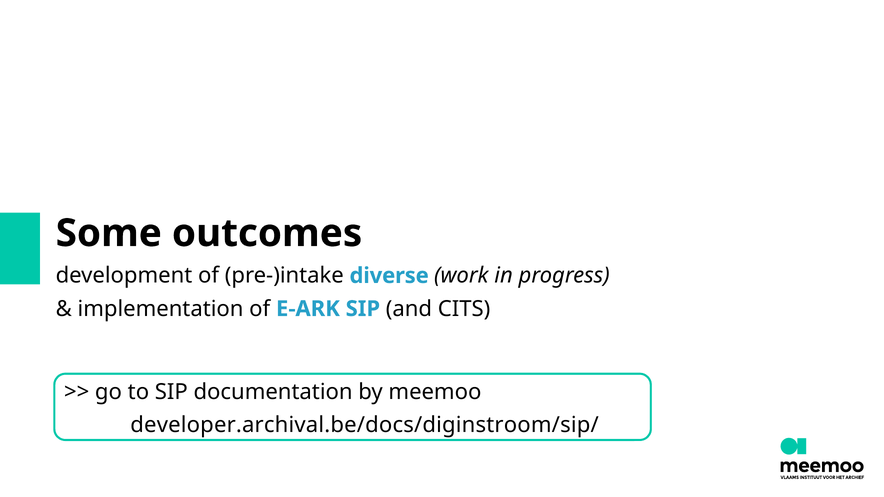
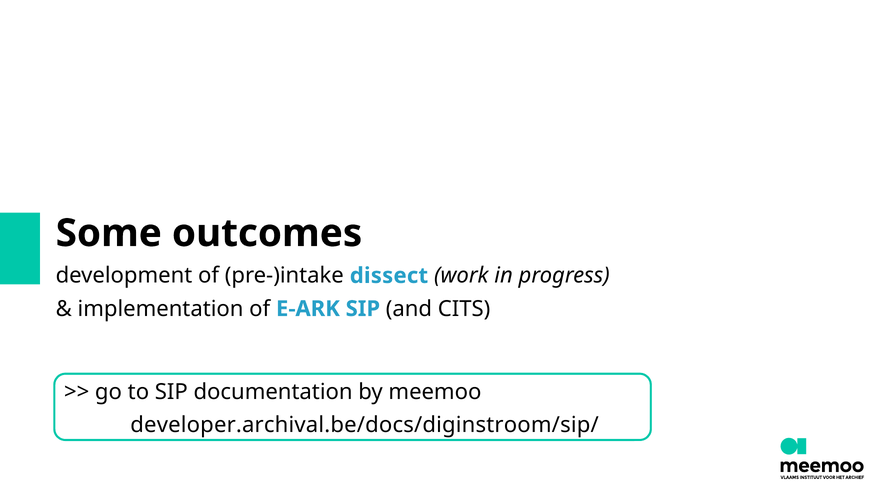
diverse: diverse -> dissect (389, 276)
